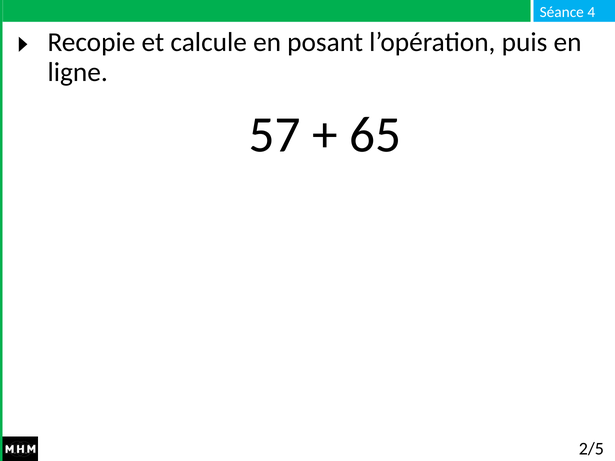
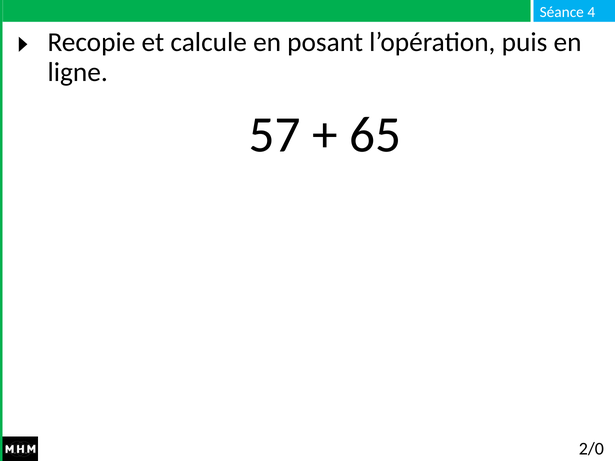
2/5: 2/5 -> 2/0 (591, 449)
